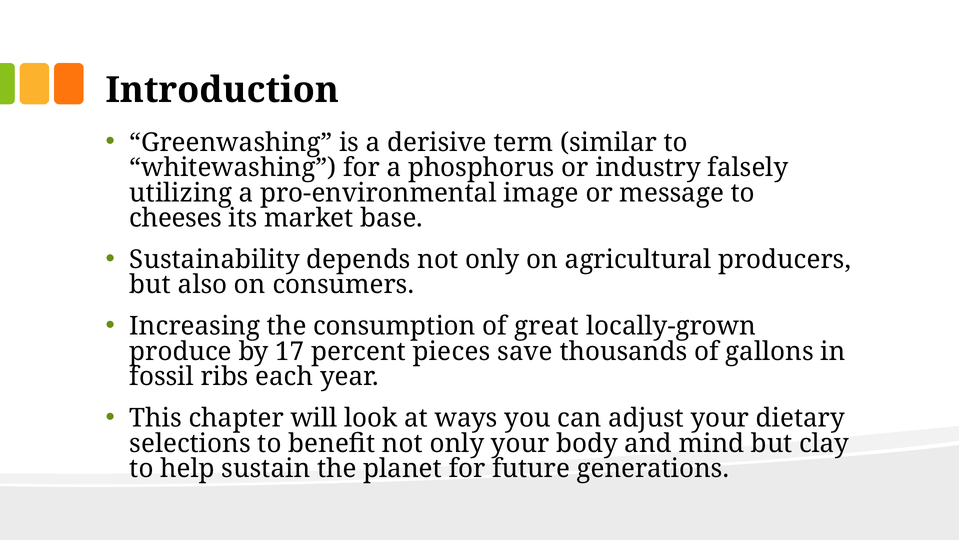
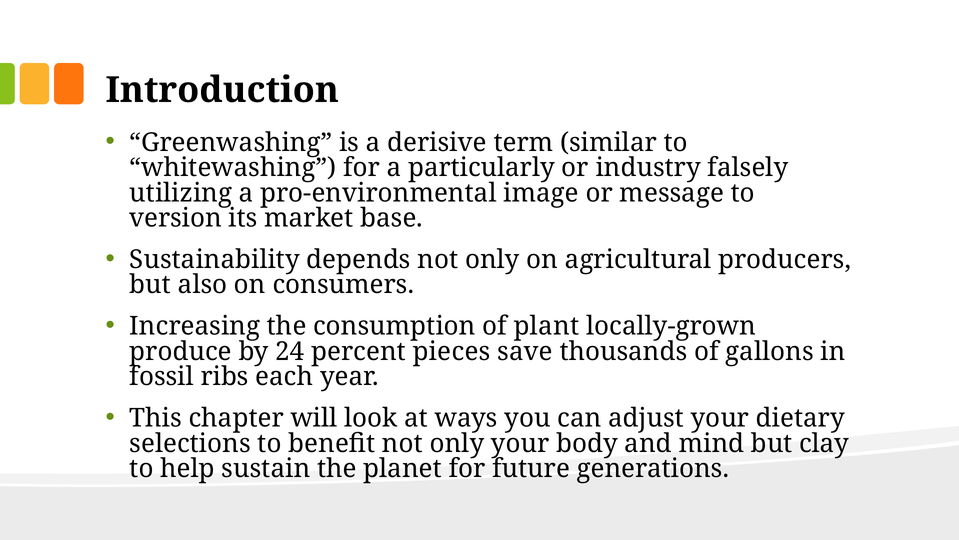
phosphorus: phosphorus -> particularly (481, 168)
cheeses: cheeses -> version (176, 218)
great: great -> plant (547, 326)
17: 17 -> 24 (290, 351)
